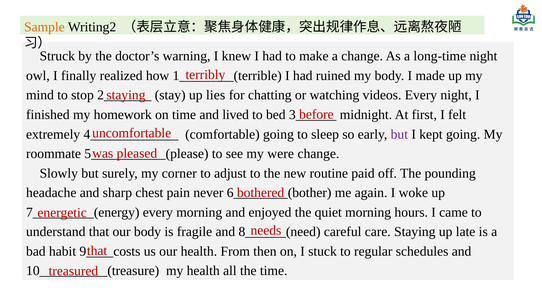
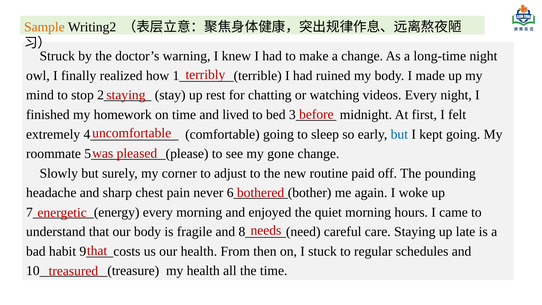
lies: lies -> rest (216, 95)
but colour: purple -> blue (399, 134)
were: were -> gone (281, 154)
